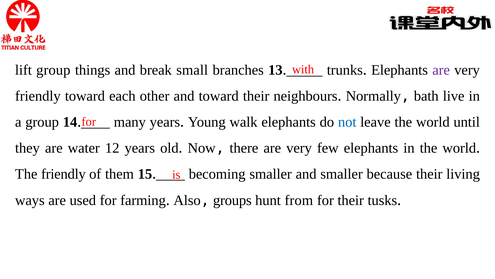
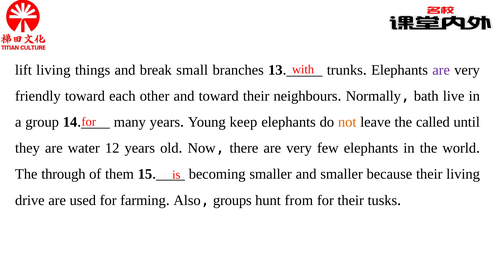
lift group: group -> living (53, 70)
walk: walk -> keep (243, 122)
not colour: blue -> orange (347, 122)
leave the world: world -> called (433, 122)
The friendly: friendly -> through (63, 174)
ways: ways -> drive (30, 200)
